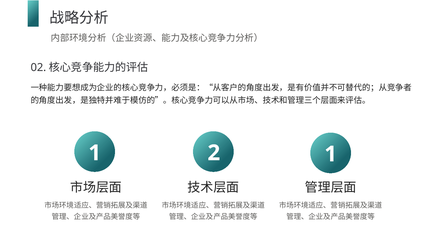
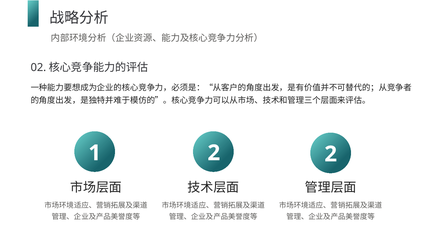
2 1: 1 -> 2 (331, 155)
